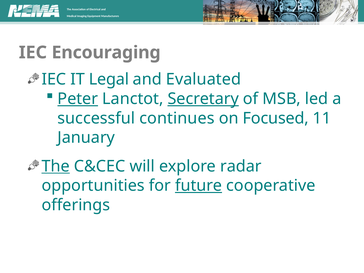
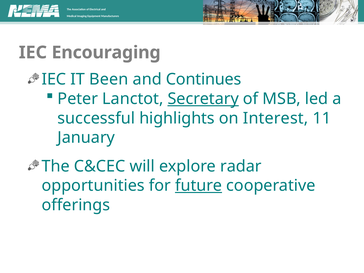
Legal: Legal -> Been (109, 79)
Evaluated: Evaluated -> Continues (204, 79)
Peter underline: present -> none (78, 99)
continues: continues -> highlights (177, 118)
Focused: Focused -> Interest (276, 118)
The underline: present -> none (56, 166)
